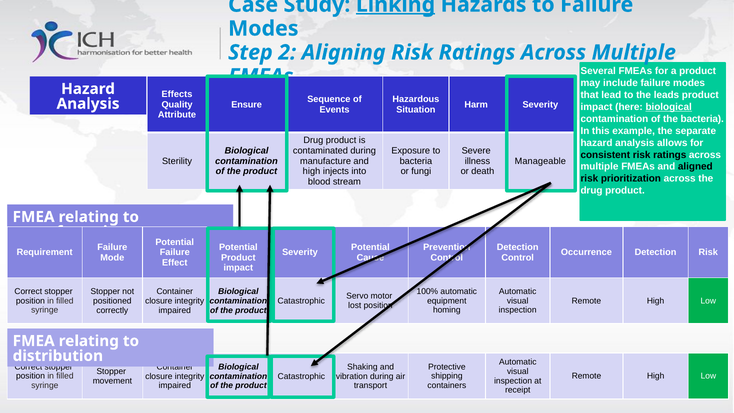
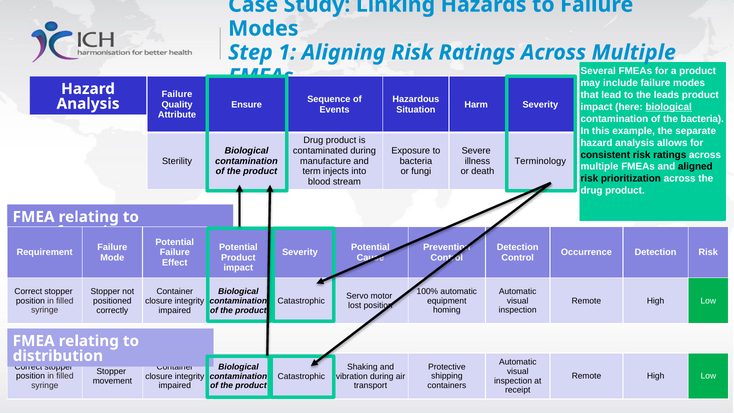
Linking underline: present -> none (395, 5)
2: 2 -> 1 (287, 52)
Effects: Effects -> Failure (177, 94)
Manageable: Manageable -> Terminology (540, 161)
high: high -> term (312, 171)
